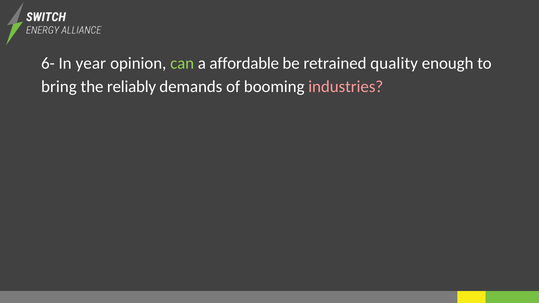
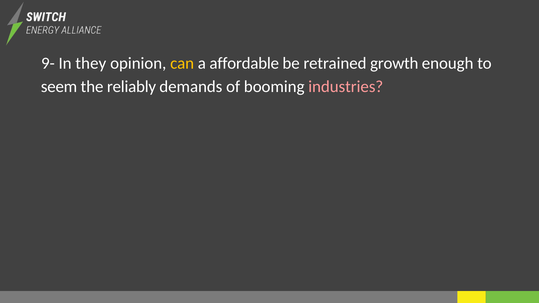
6-: 6- -> 9- (48, 63)
year: year -> they (91, 63)
can colour: light green -> yellow (182, 63)
quality: quality -> growth (394, 63)
bring: bring -> seem (59, 87)
